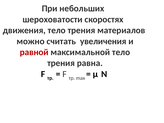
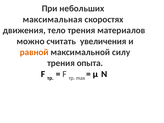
шероховатости: шероховатости -> максимальная (52, 19)
равной colour: red -> orange (34, 52)
максимальной тело: тело -> силу (121, 52)
равна: равна -> опыта (90, 63)
